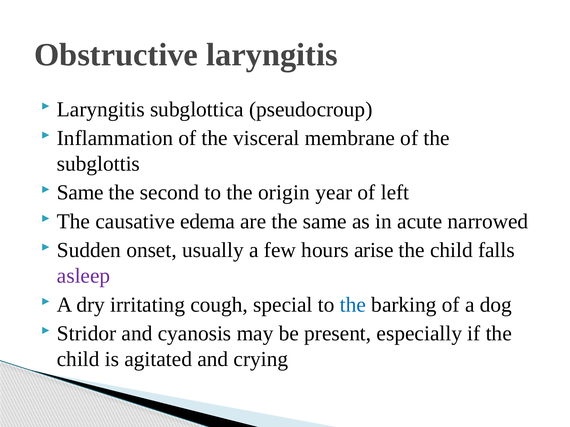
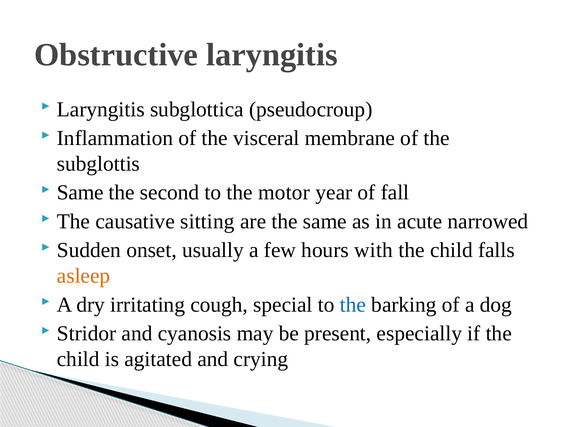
origin: origin -> motor (284, 193)
left: left -> fall (395, 193)
edema: edema -> sitting (207, 222)
arise: arise -> with (374, 250)
asleep colour: purple -> orange (84, 276)
